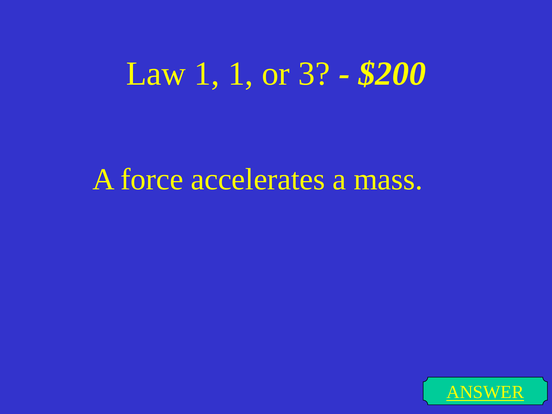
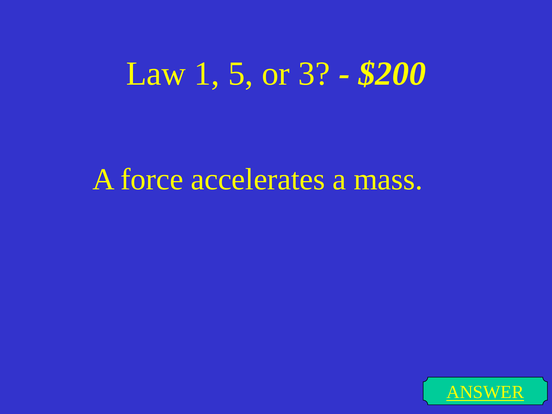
1 1: 1 -> 5 (241, 74)
